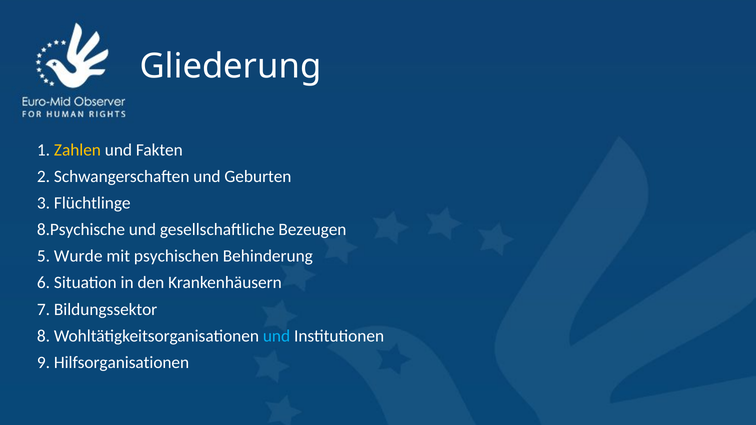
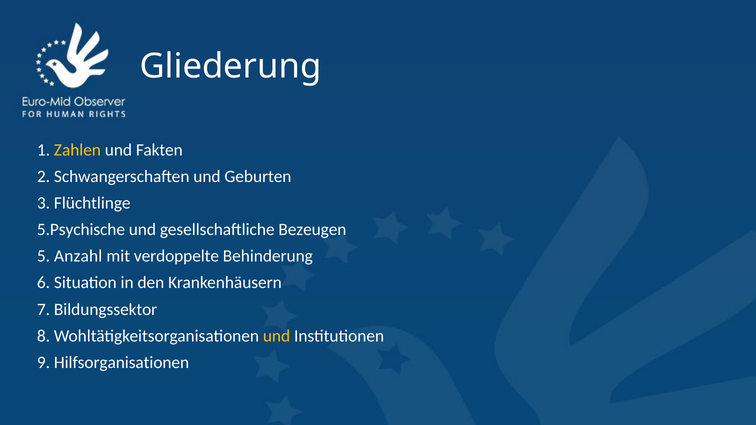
8.Psychische: 8.Psychische -> 5.Psychische (81, 230)
Wurde: Wurde -> Anzahl (78, 256)
psychischen: psychischen -> verdoppelte (176, 256)
und colour: light blue -> yellow (277, 336)
